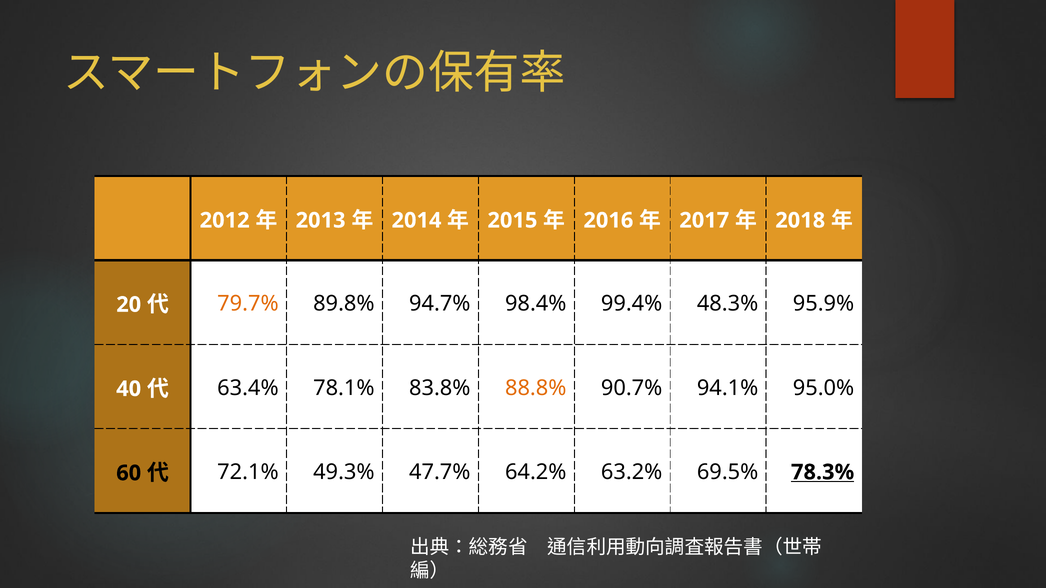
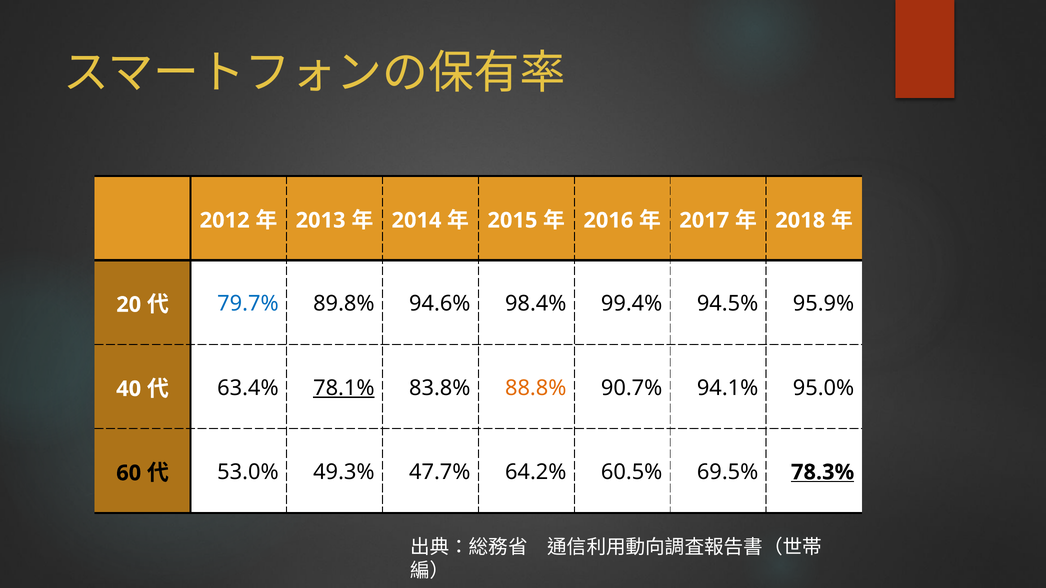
79.7% colour: orange -> blue (248, 304)
94.7%: 94.7% -> 94.6% (440, 304)
48.3%: 48.3% -> 94.5% (728, 304)
78.1% underline: none -> present (344, 388)
72.1%: 72.1% -> 53.0% (248, 472)
63.2%: 63.2% -> 60.5% (632, 472)
